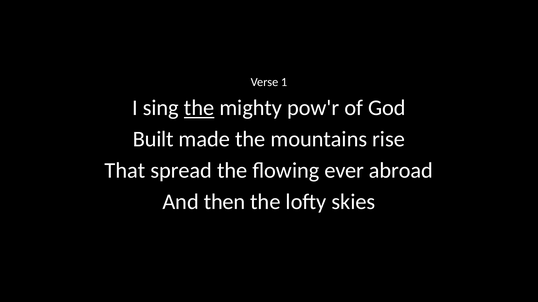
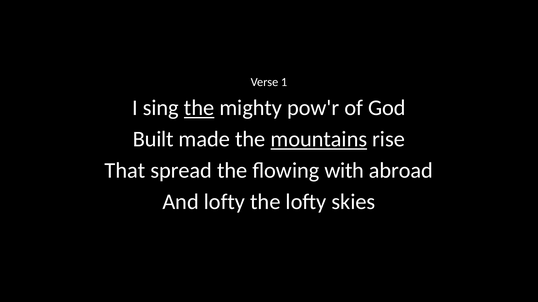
mountains underline: none -> present (319, 140)
ever: ever -> with (344, 171)
And then: then -> lofty (224, 202)
